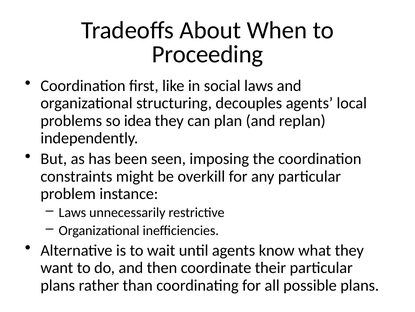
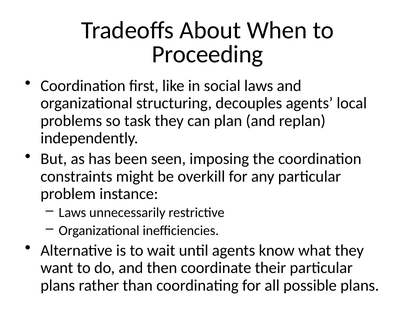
idea: idea -> task (138, 120)
